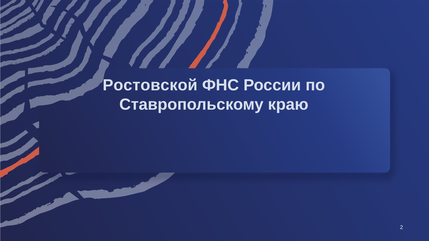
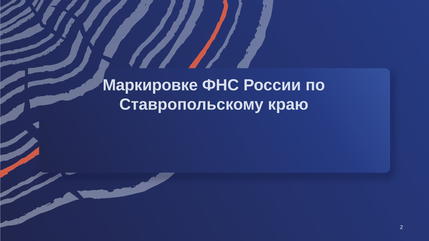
Ростовской: Ростовской -> Маркировке (150, 85)
